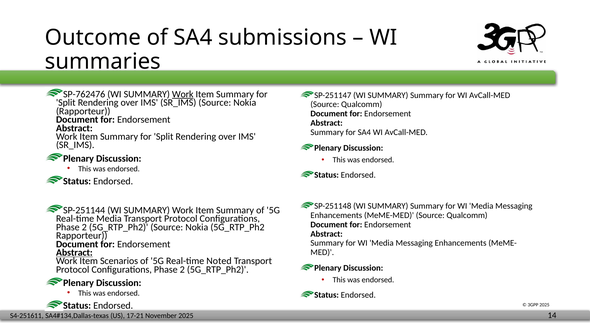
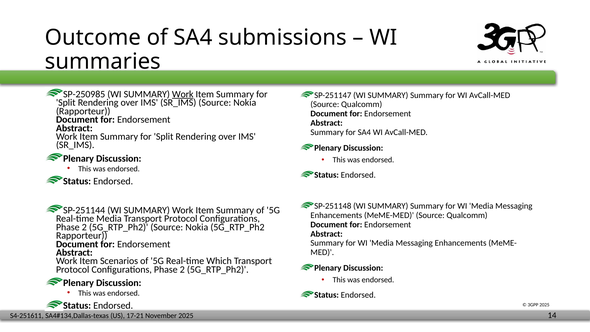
SP-762476: SP-762476 -> SP-250985 (84, 94)
Abstract underline: present -> none (74, 252)
Noted: Noted -> Which (219, 261)
